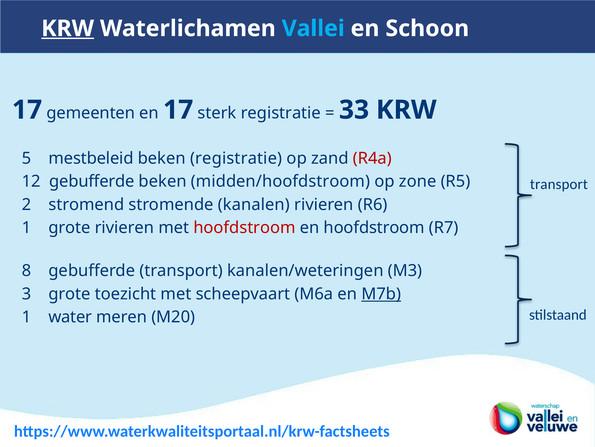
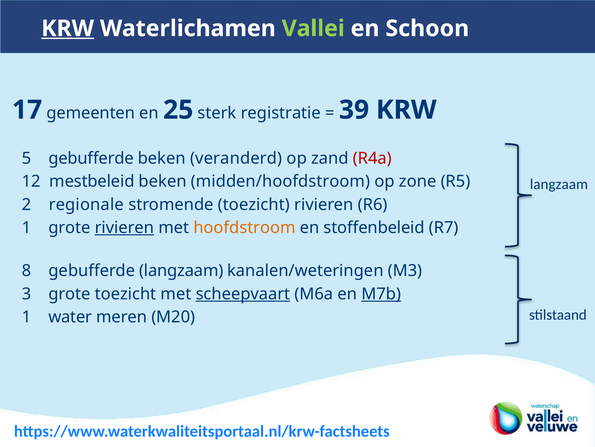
Vallei colour: light blue -> light green (313, 28)
en 17: 17 -> 25 (178, 110)
33: 33 -> 39 (354, 110)
5 mestbeleid: mestbeleid -> gebufferde (91, 158)
beken registratie: registratie -> veranderd (236, 158)
12 gebufferde: gebufferde -> mestbeleid (92, 181)
transport: transport -> langzaam (559, 184)
stromend: stromend -> regionale (86, 204)
stromende kanalen: kanalen -> toezicht (254, 204)
rivieren underline: none -> present (124, 227)
hoofdstroom colour: red -> orange (244, 227)
en hoofdstroom: hoofdstroom -> stoffenbeleid (374, 227)
gebufferde transport: transport -> langzaam (181, 270)
scheepvaart underline: none -> present (243, 294)
